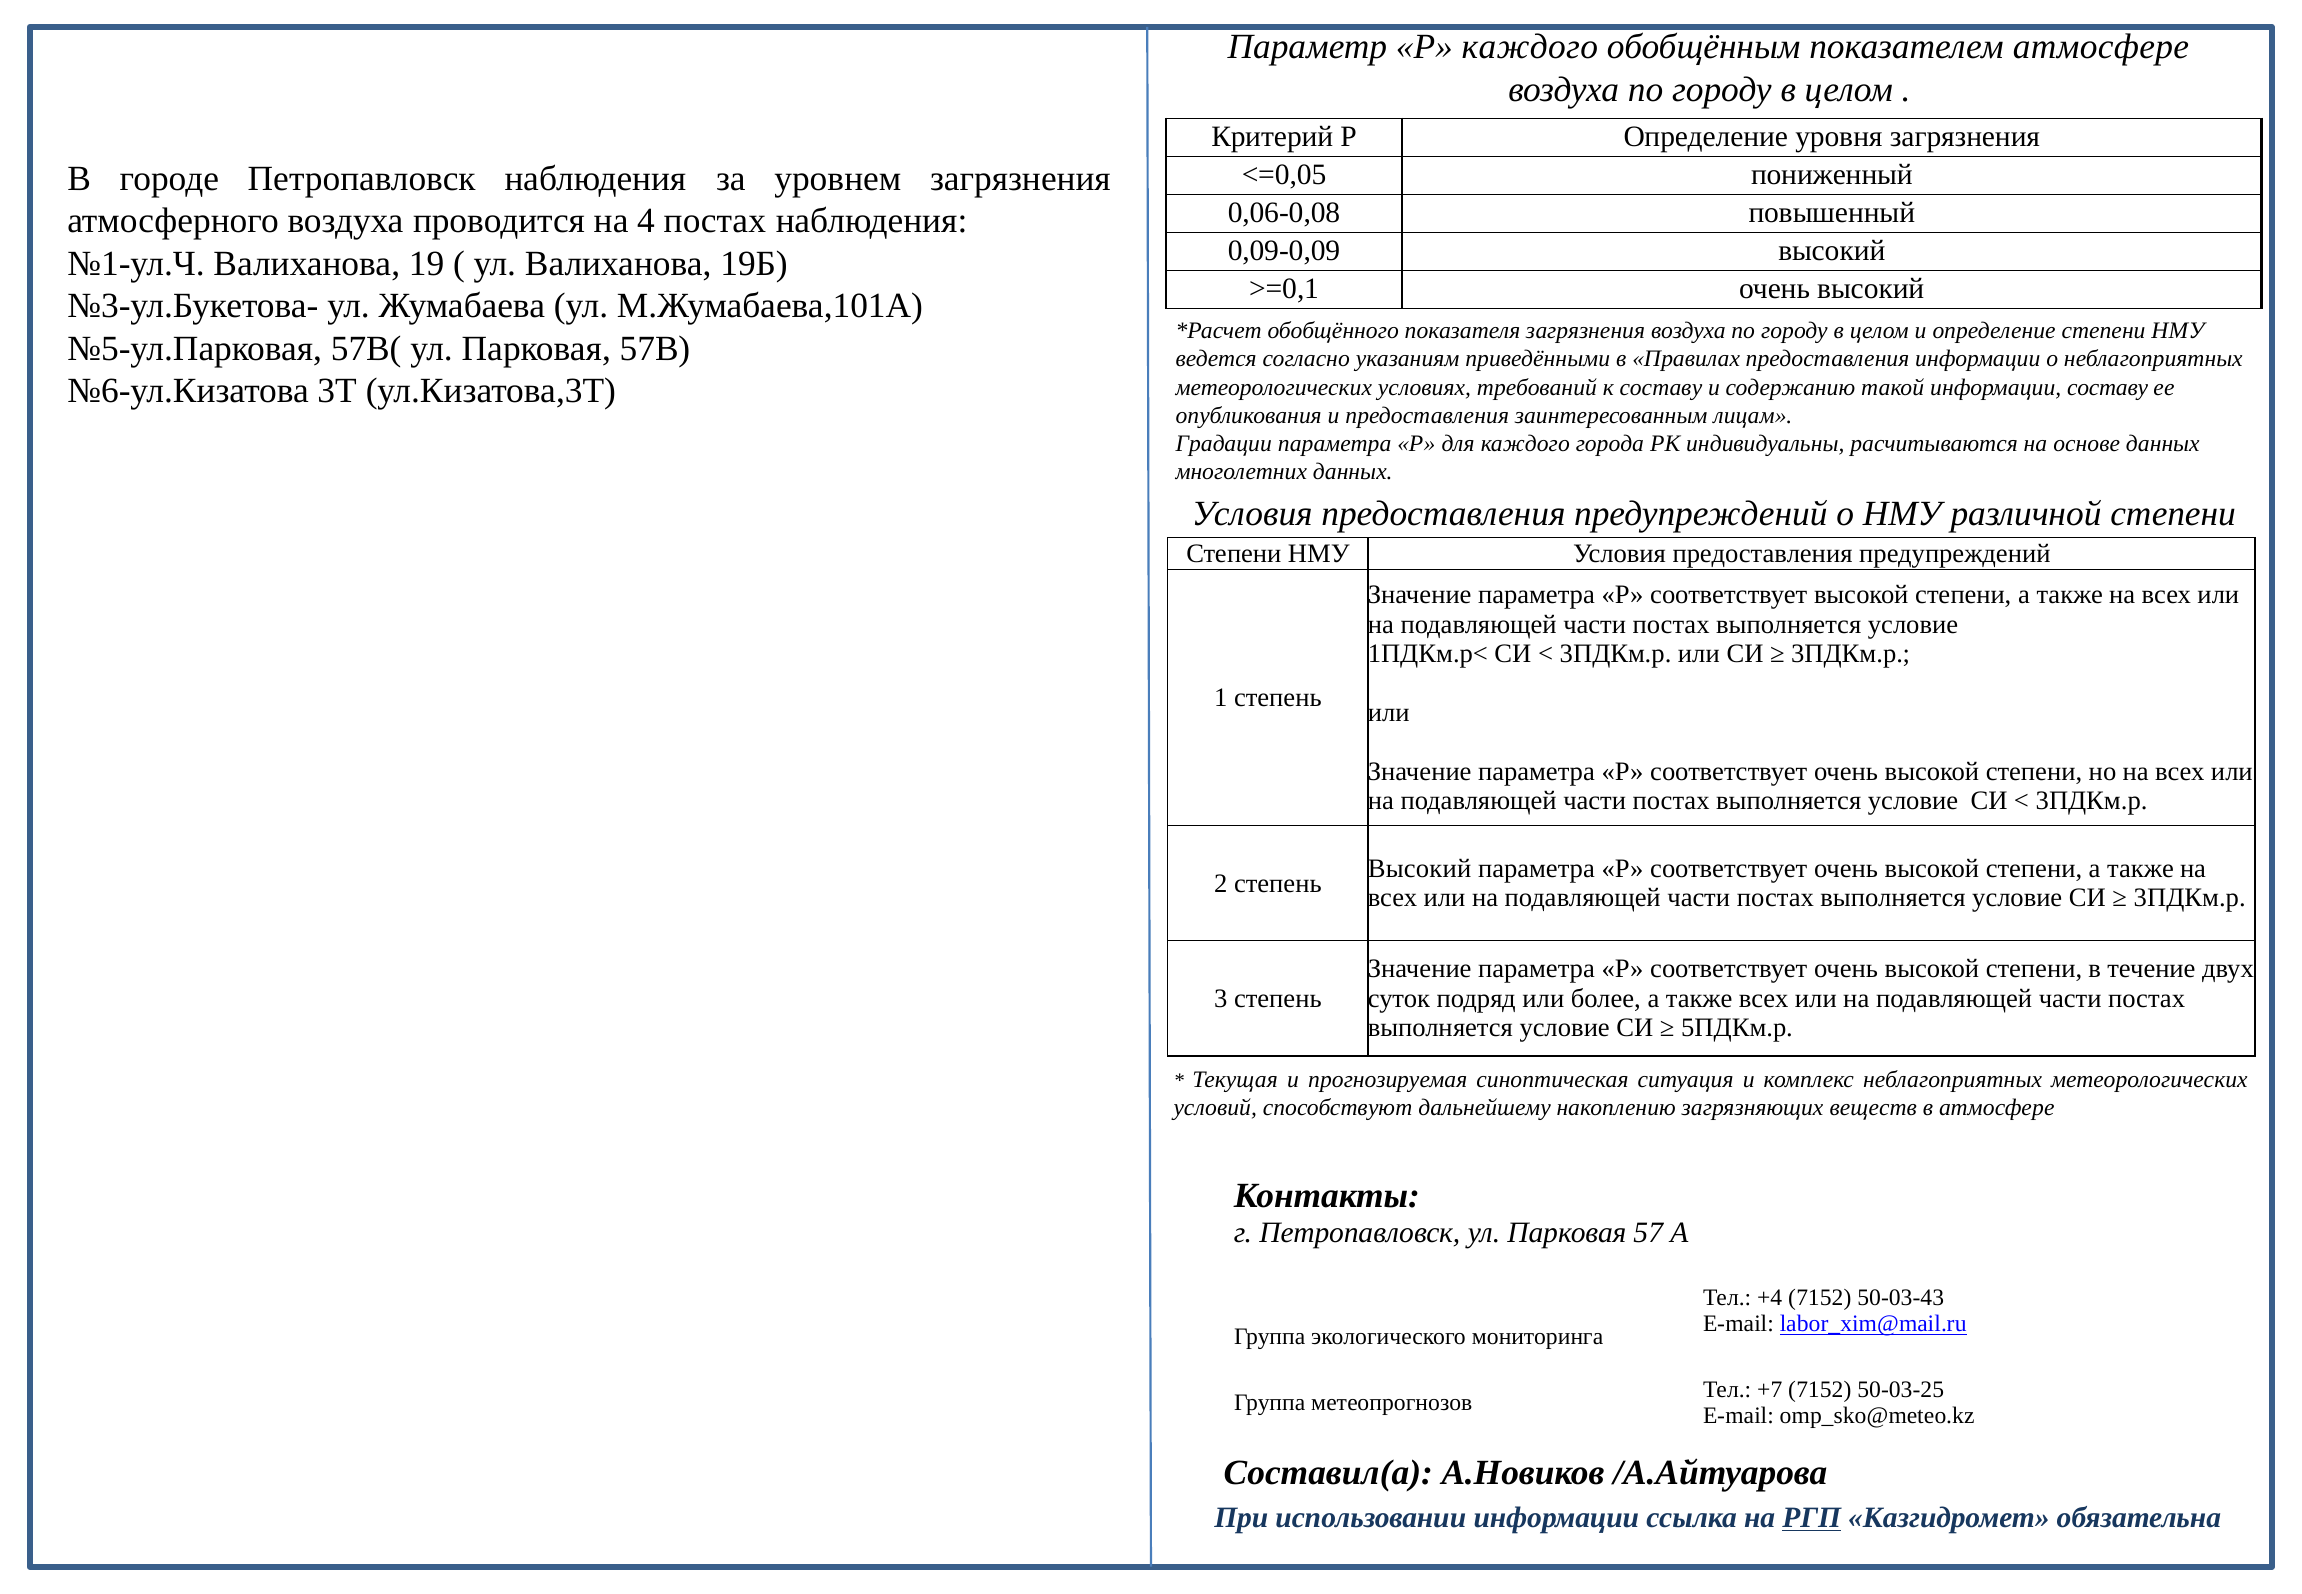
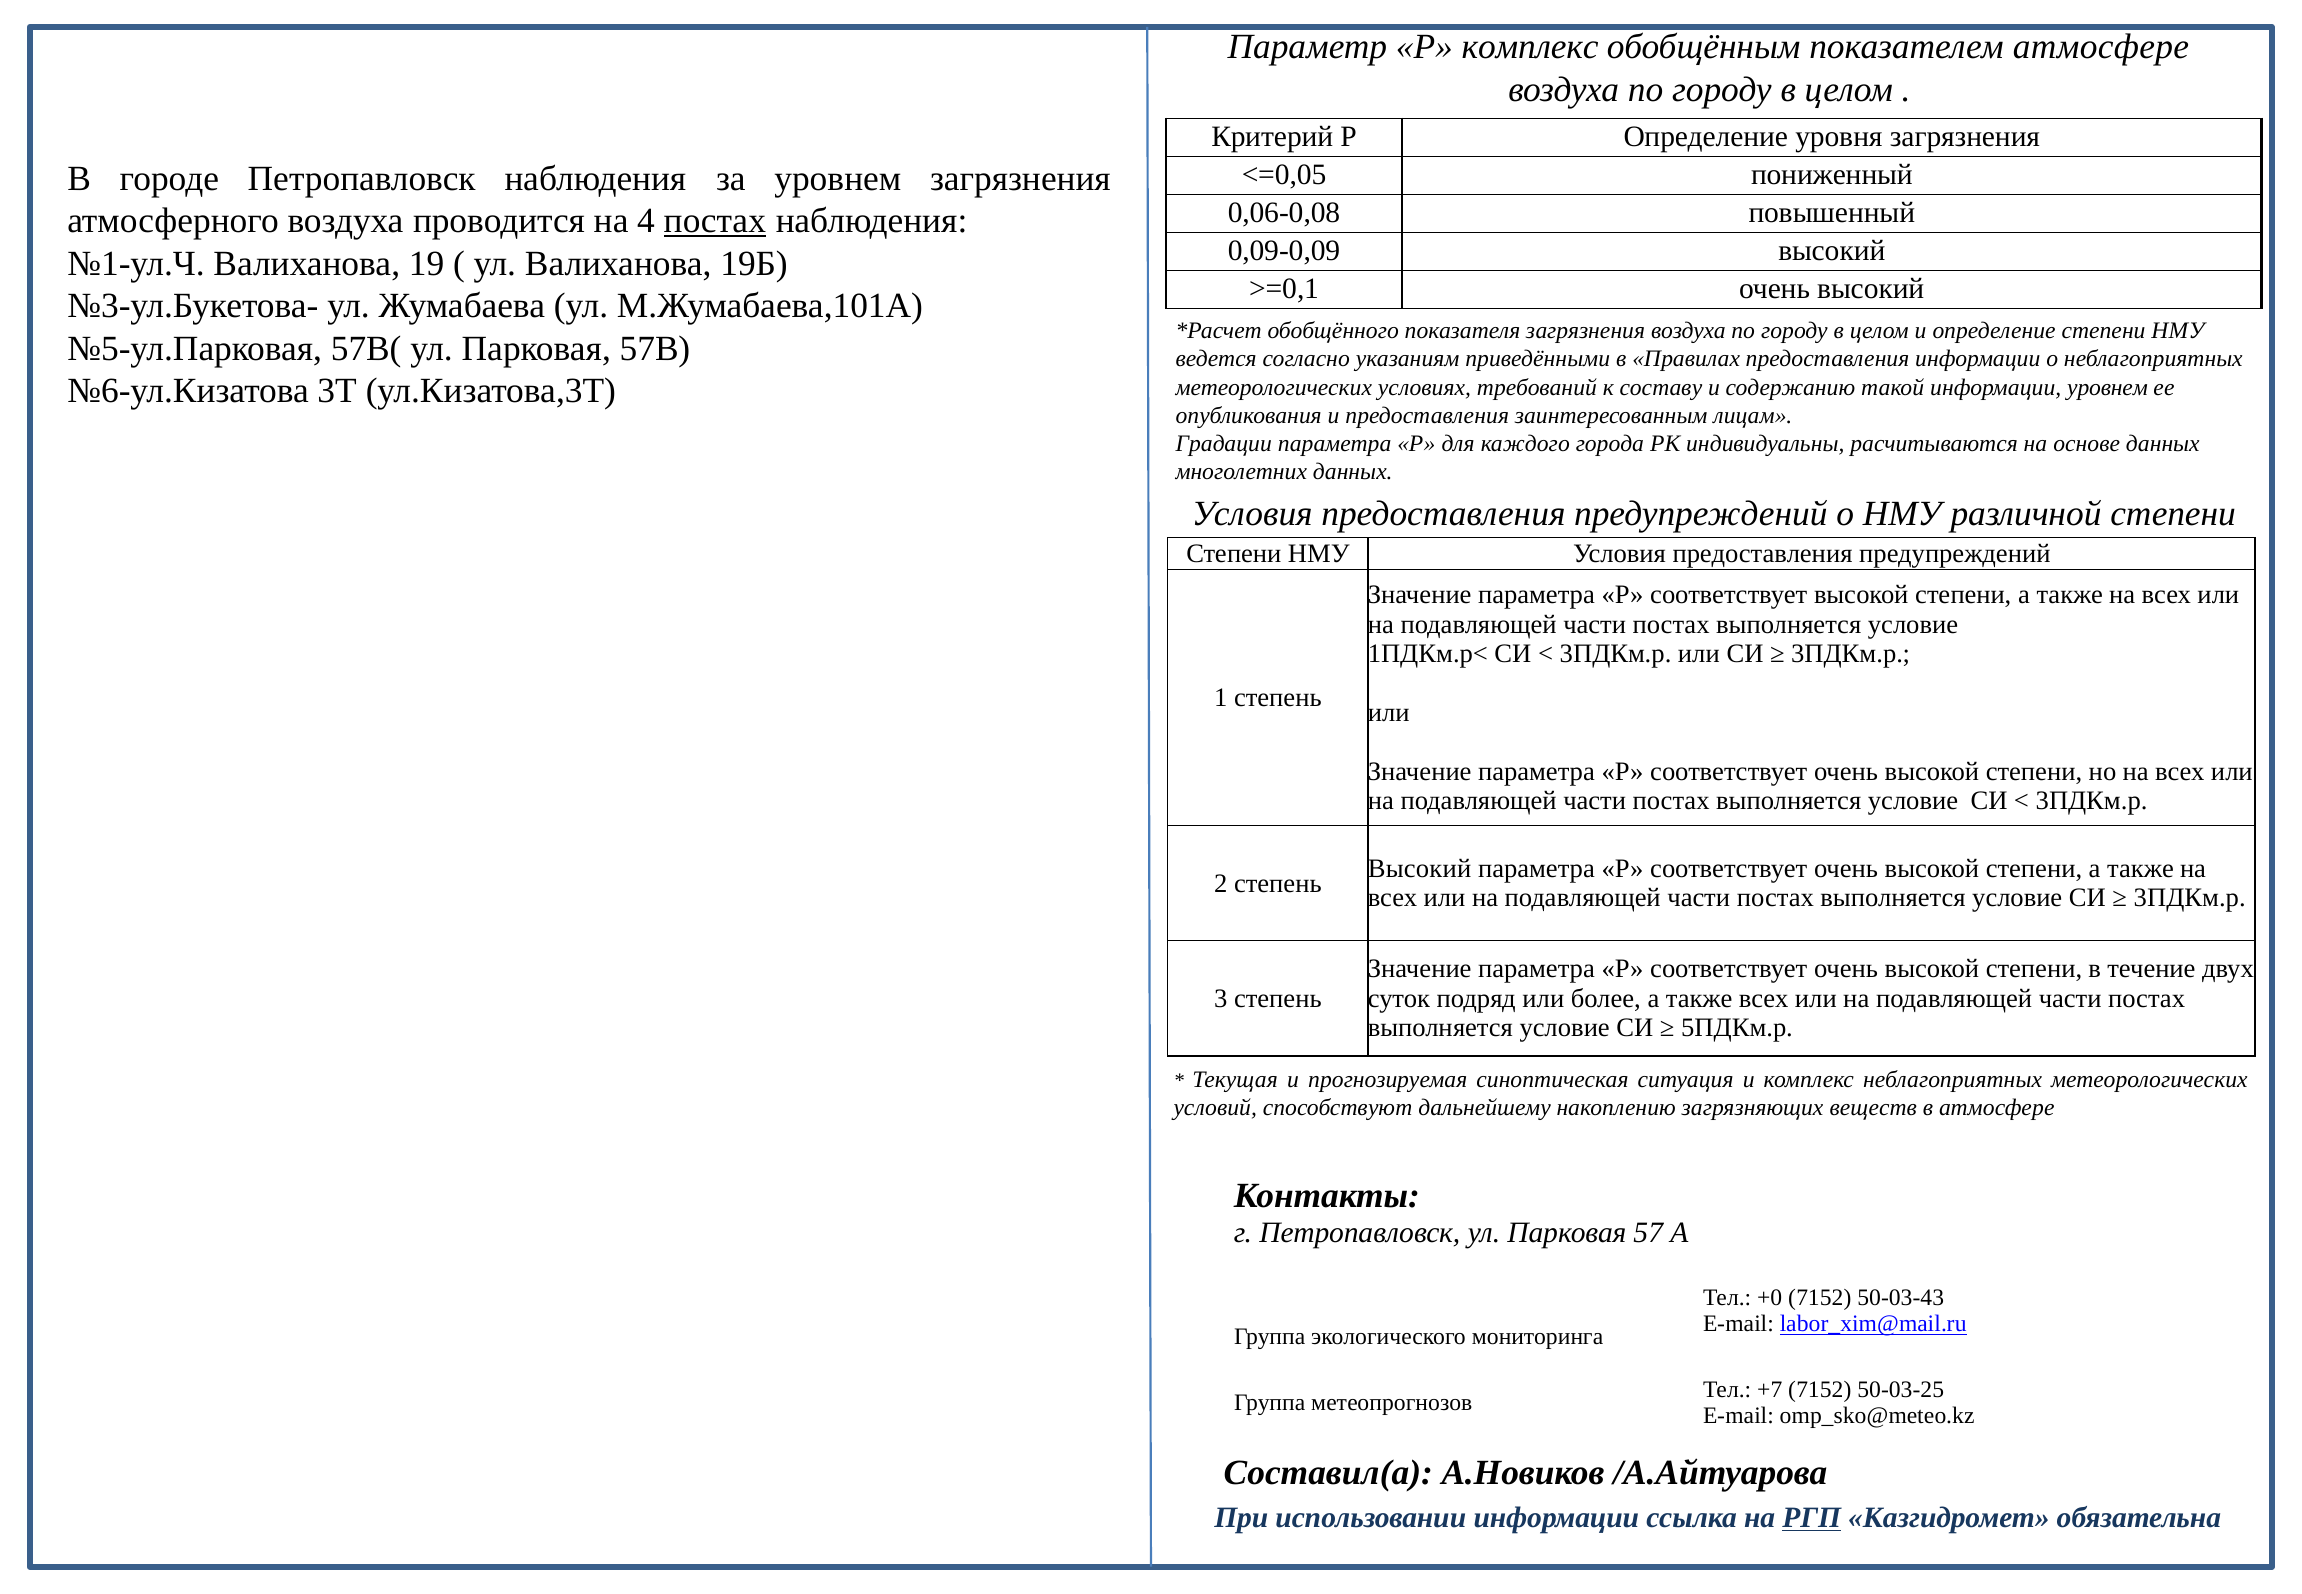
Р каждого: каждого -> комплекс (1530, 47)
постах underline: none -> present (715, 221)
информации составу: составу -> уровнем (2108, 387)
+4: +4 -> +0 (1770, 1297)
